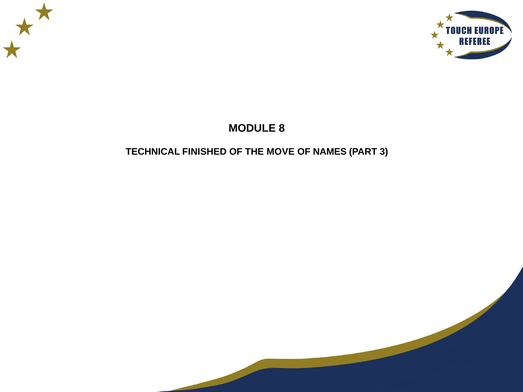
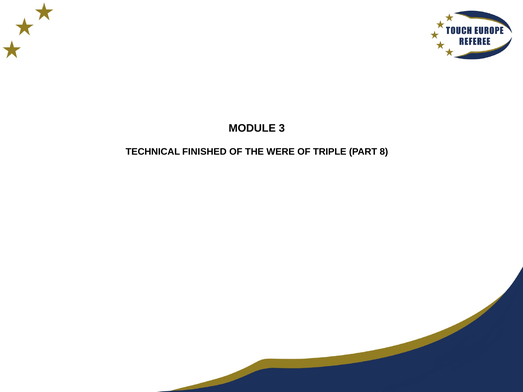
8: 8 -> 3 (282, 128)
MOVE: MOVE -> WERE (281, 152)
NAMES: NAMES -> TRIPLE (330, 152)
3: 3 -> 8 (384, 152)
